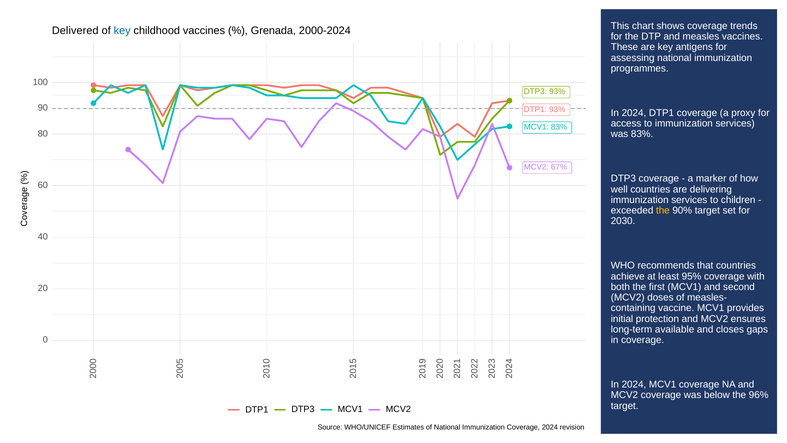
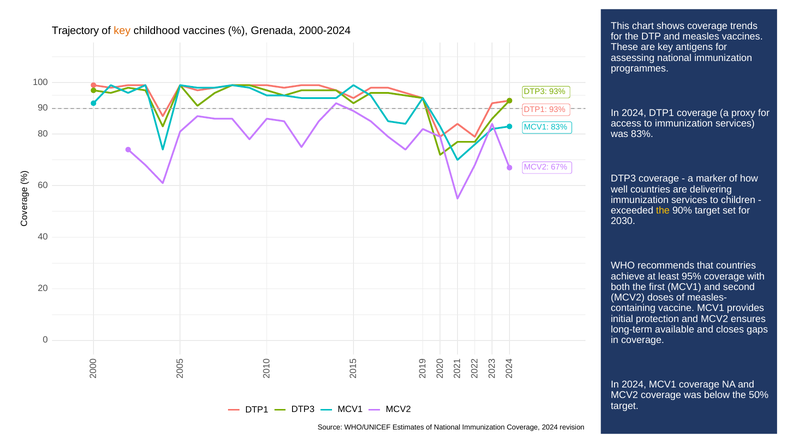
Delivered: Delivered -> Trajectory (75, 30)
key colour: blue -> orange (122, 30)
96%: 96% -> 50% (759, 395)
